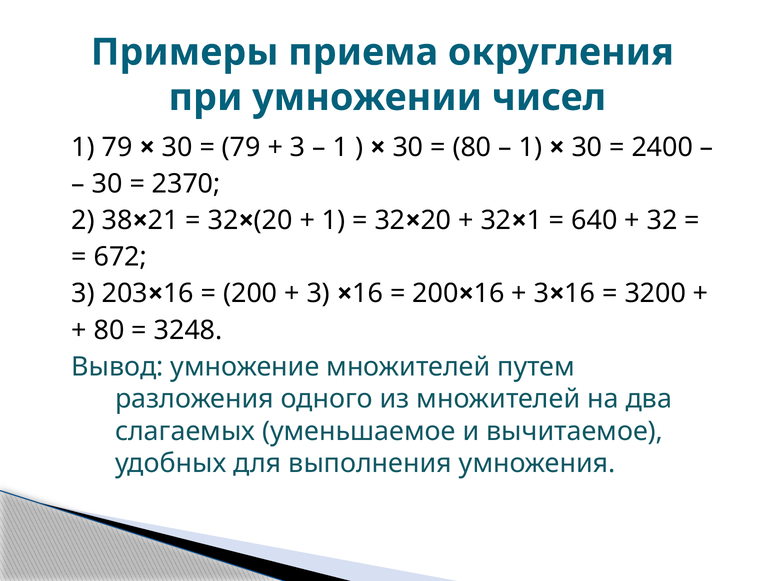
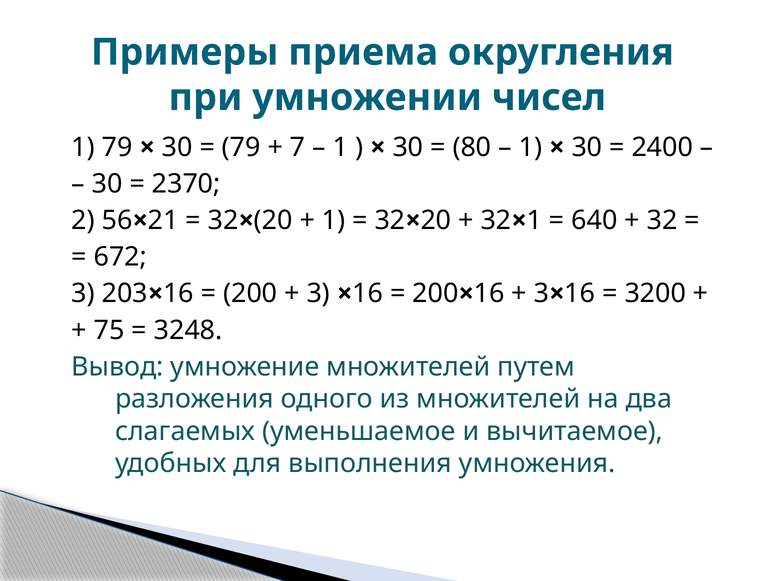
3: 3 -> 7 (298, 147)
38: 38 -> 56 (117, 221)
80: 80 -> 75 (109, 330)
